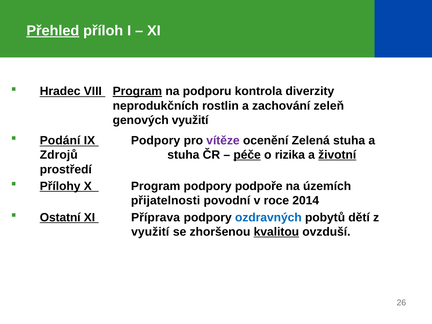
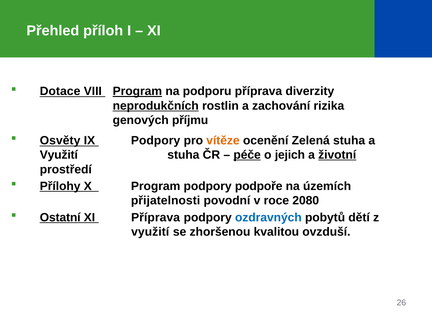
Přehled underline: present -> none (53, 31)
Hradec: Hradec -> Dotace (60, 91)
podporu kontrola: kontrola -> příprava (258, 91)
neprodukčních underline: none -> present (156, 106)
zeleň: zeleň -> rizika (329, 106)
genových využití: využití -> příjmu (190, 120)
Podání: Podání -> Osvěty (60, 141)
vítěze colour: purple -> orange (223, 141)
Zdrojů: Zdrojů -> Využití (59, 155)
rizika: rizika -> jejich (290, 155)
2014: 2014 -> 2080 (306, 201)
kvalitou underline: present -> none (276, 232)
